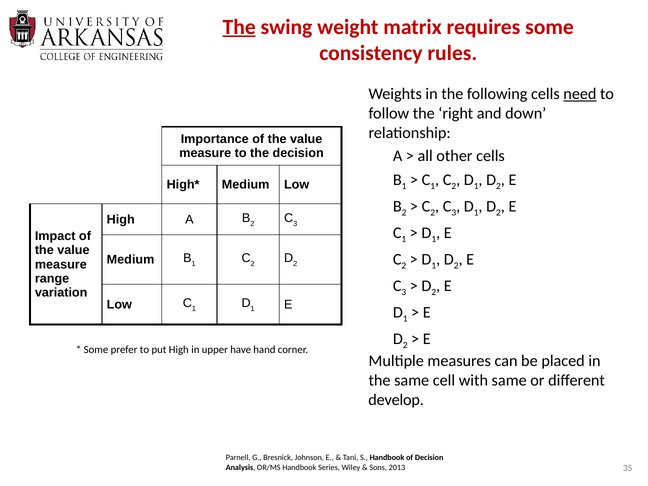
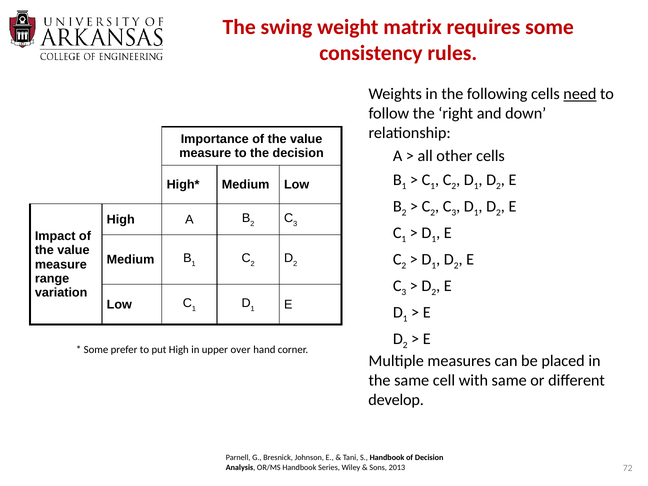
The underline: present -> none (239, 27)
have: have -> over (241, 350)
35: 35 -> 72 (628, 468)
